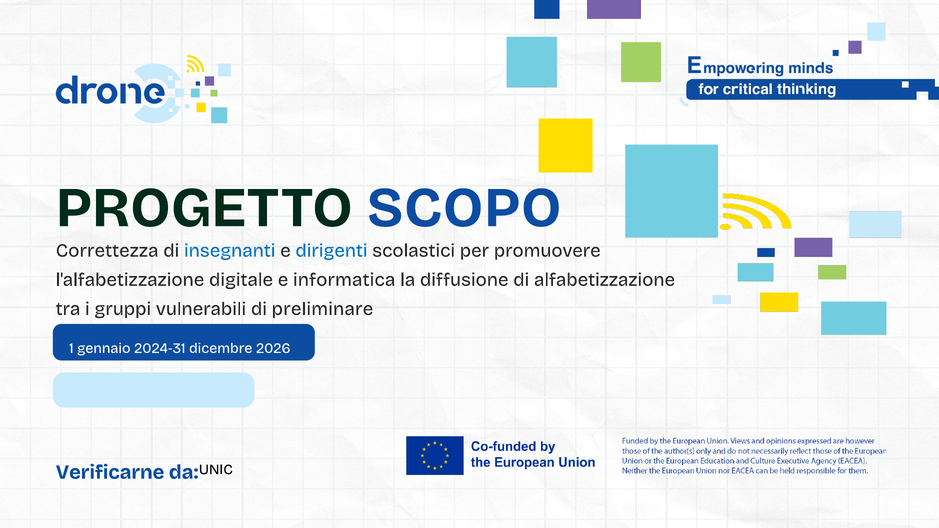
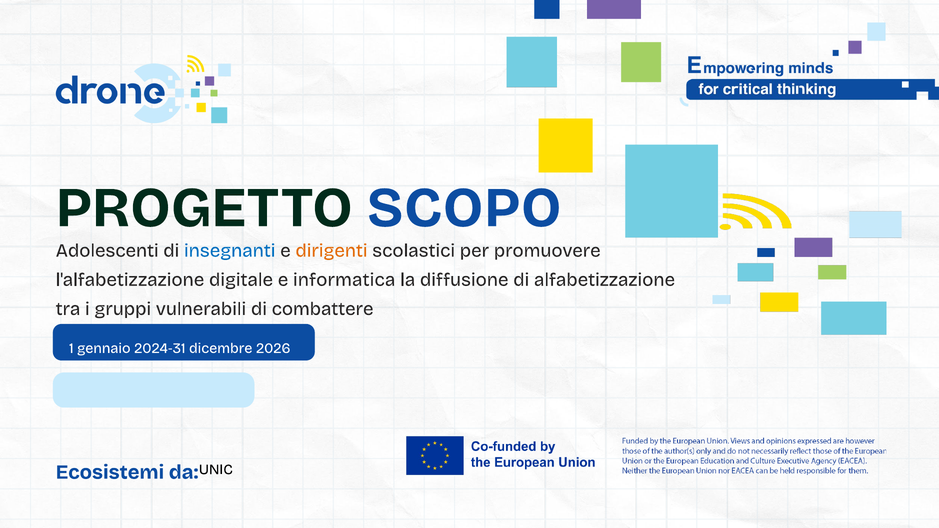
Correttezza: Correttezza -> Adolescenti (107, 251)
dirigenti colour: blue -> orange (331, 251)
preliminare: preliminare -> combattere (323, 309)
Verificarne: Verificarne -> Ecosistemi (110, 472)
